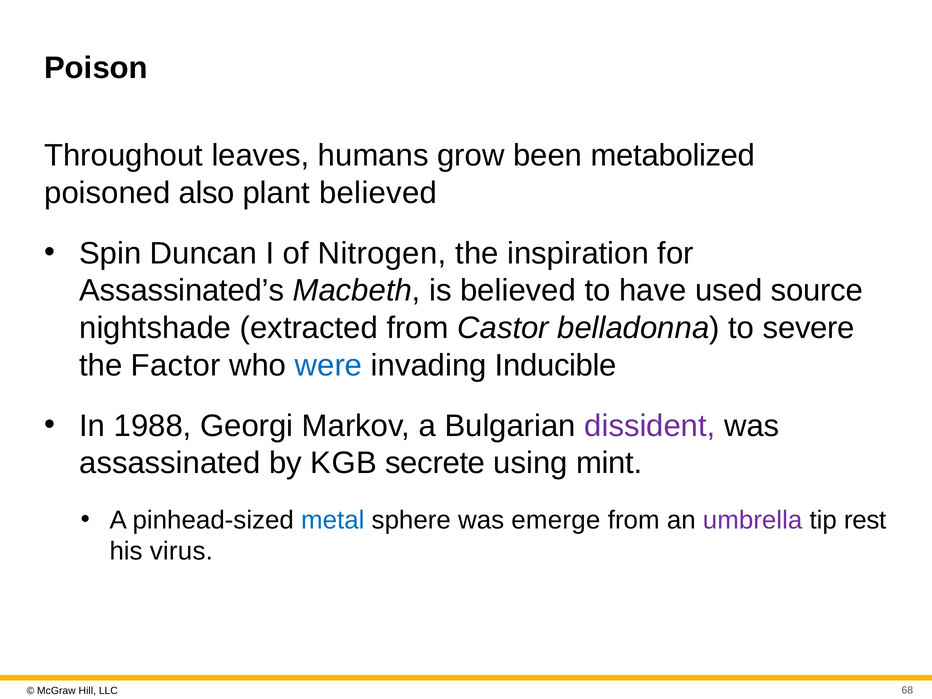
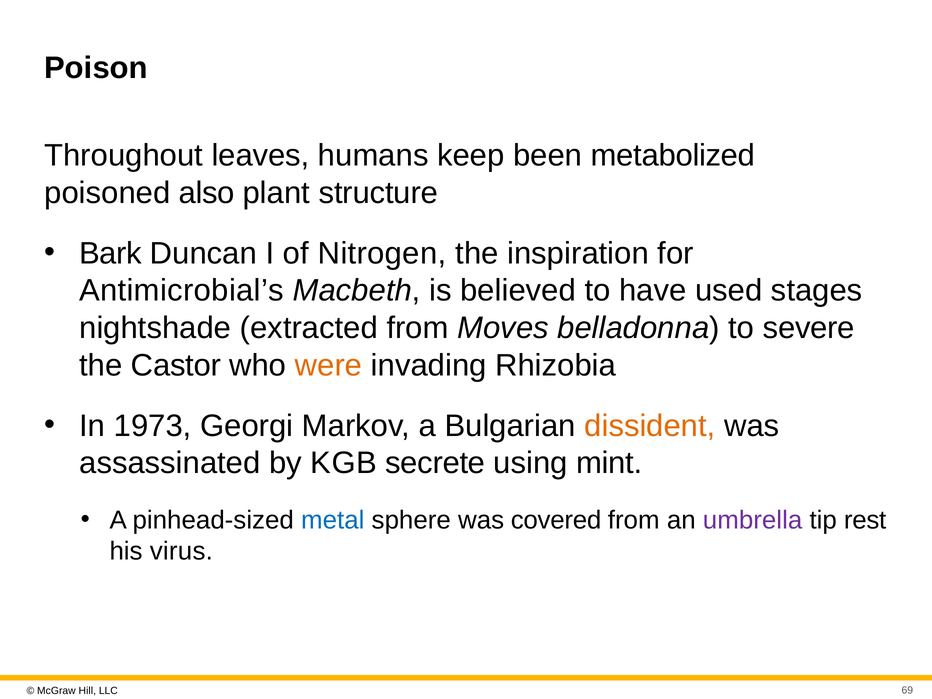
grow: grow -> keep (471, 156)
plant believed: believed -> structure (378, 193)
Spin: Spin -> Bark (110, 253)
Assassinated’s: Assassinated’s -> Antimicrobial’s (182, 291)
source: source -> stages (817, 291)
Castor: Castor -> Moves (503, 328)
Factor: Factor -> Castor (176, 365)
were colour: blue -> orange (329, 365)
Inducible: Inducible -> Rhizobia (556, 365)
1988: 1988 -> 1973 (153, 426)
dissident colour: purple -> orange (650, 426)
emerge: emerge -> covered (556, 520)
68: 68 -> 69 (907, 690)
